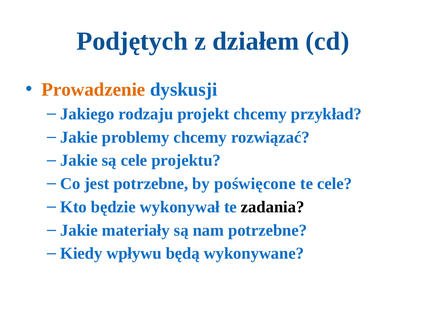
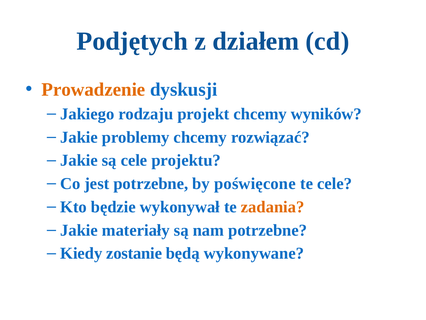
przykład: przykład -> wyników (326, 114)
zadania colour: black -> orange (273, 207)
wpływu: wpływu -> zostanie (134, 253)
